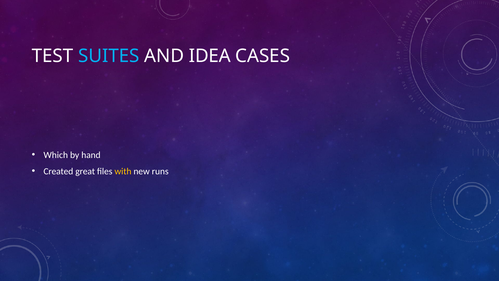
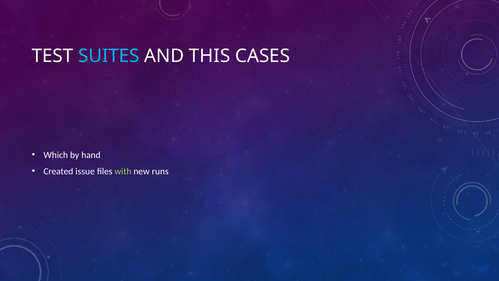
IDEA: IDEA -> THIS (210, 56)
great: great -> issue (85, 171)
with colour: yellow -> light green (123, 171)
